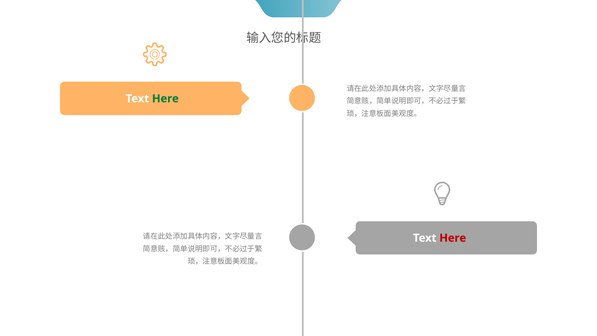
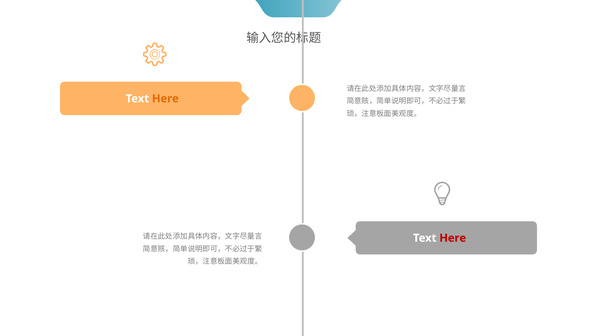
Here colour: green -> orange (165, 99)
